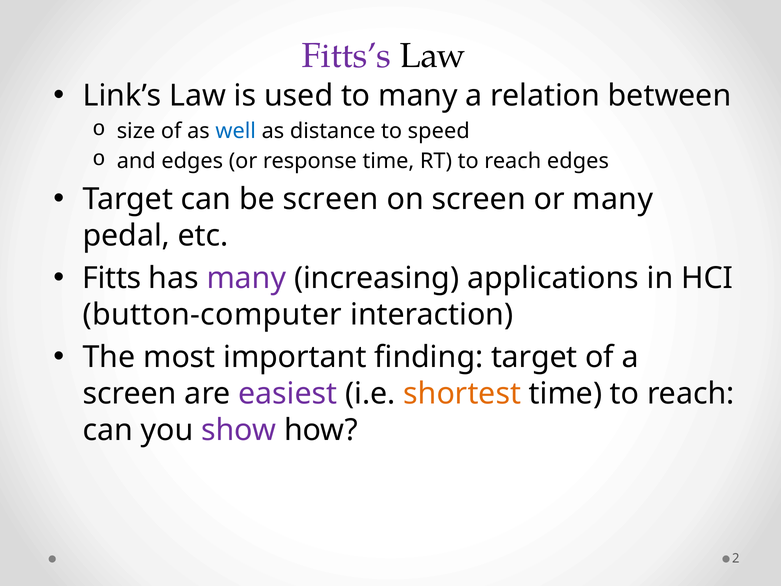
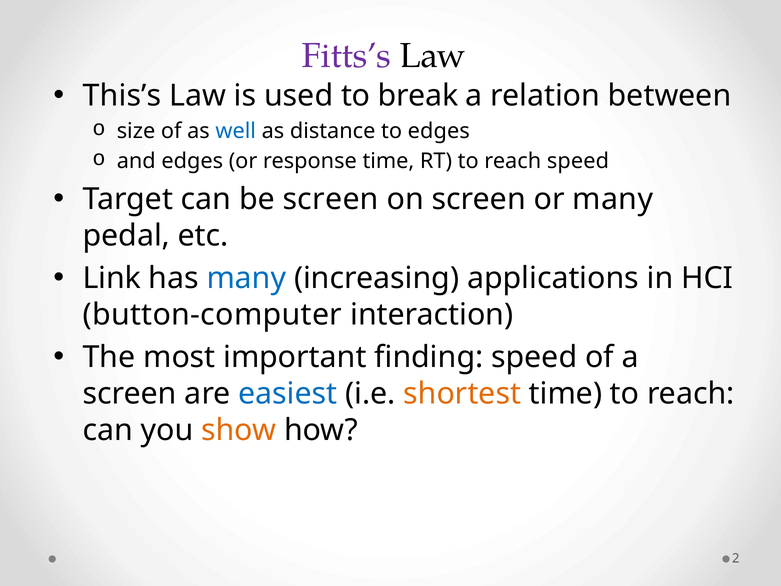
Link’s: Link’s -> This’s (122, 96)
to many: many -> break (418, 96)
to speed: speed -> edges (439, 131)
reach edges: edges -> speed (578, 161)
Fitts: Fitts -> Link (112, 278)
many colour: purple -> blue (246, 278)
finding target: target -> speed (534, 357)
easiest colour: purple -> blue (288, 394)
show colour: purple -> orange (239, 430)
